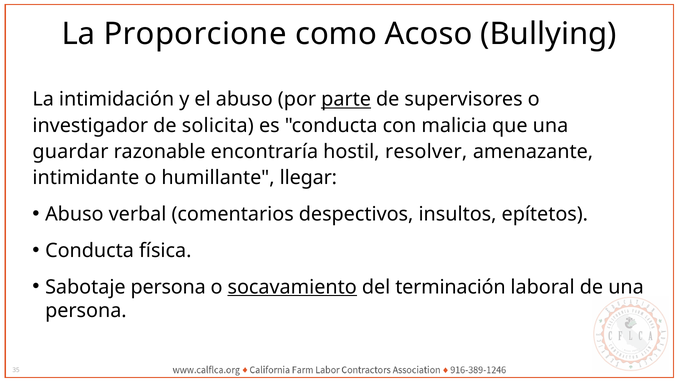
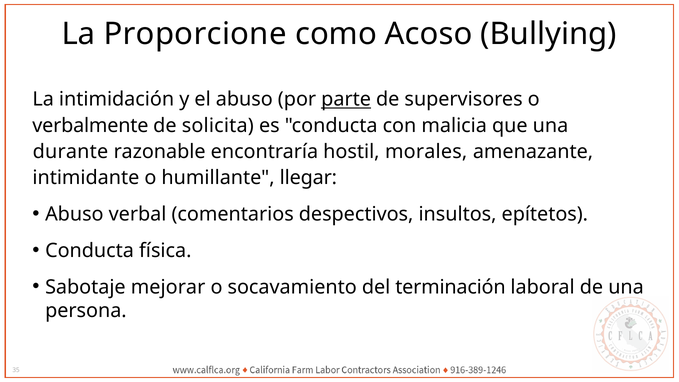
investigador: investigador -> verbalmente (90, 125)
guardar: guardar -> durante (70, 152)
resolver: resolver -> morales (426, 152)
Sabotaje persona: persona -> mejorar (168, 287)
socavamiento underline: present -> none (292, 287)
